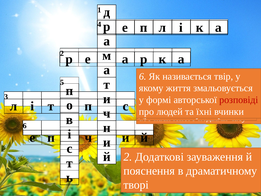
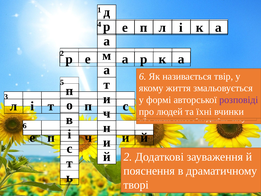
розповіді colour: red -> purple (239, 100)
